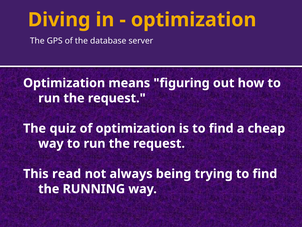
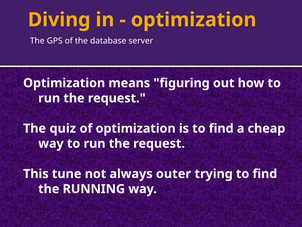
read: read -> tune (67, 173)
being: being -> outer (173, 173)
